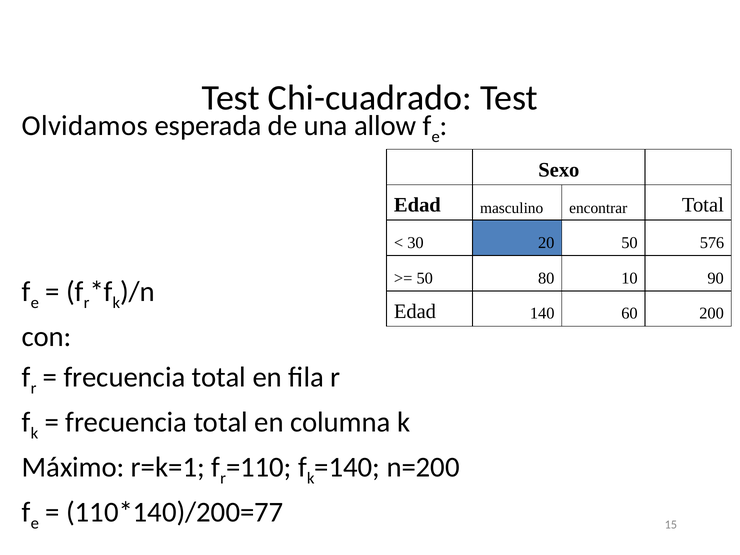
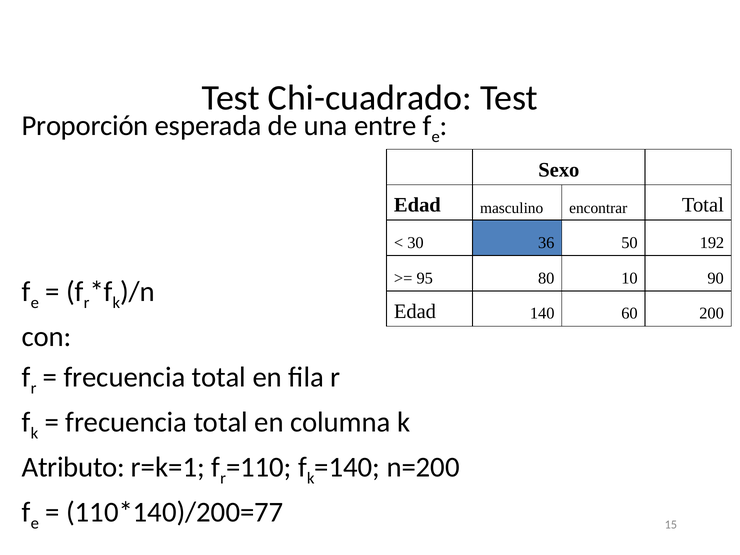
Olvidamos: Olvidamos -> Proporción (85, 126)
allow: allow -> entre (385, 126)
20: 20 -> 36 (546, 243)
576: 576 -> 192 (712, 243)
50: 50 -> 95 (425, 278)
Máximo: Máximo -> Atributo (73, 467)
